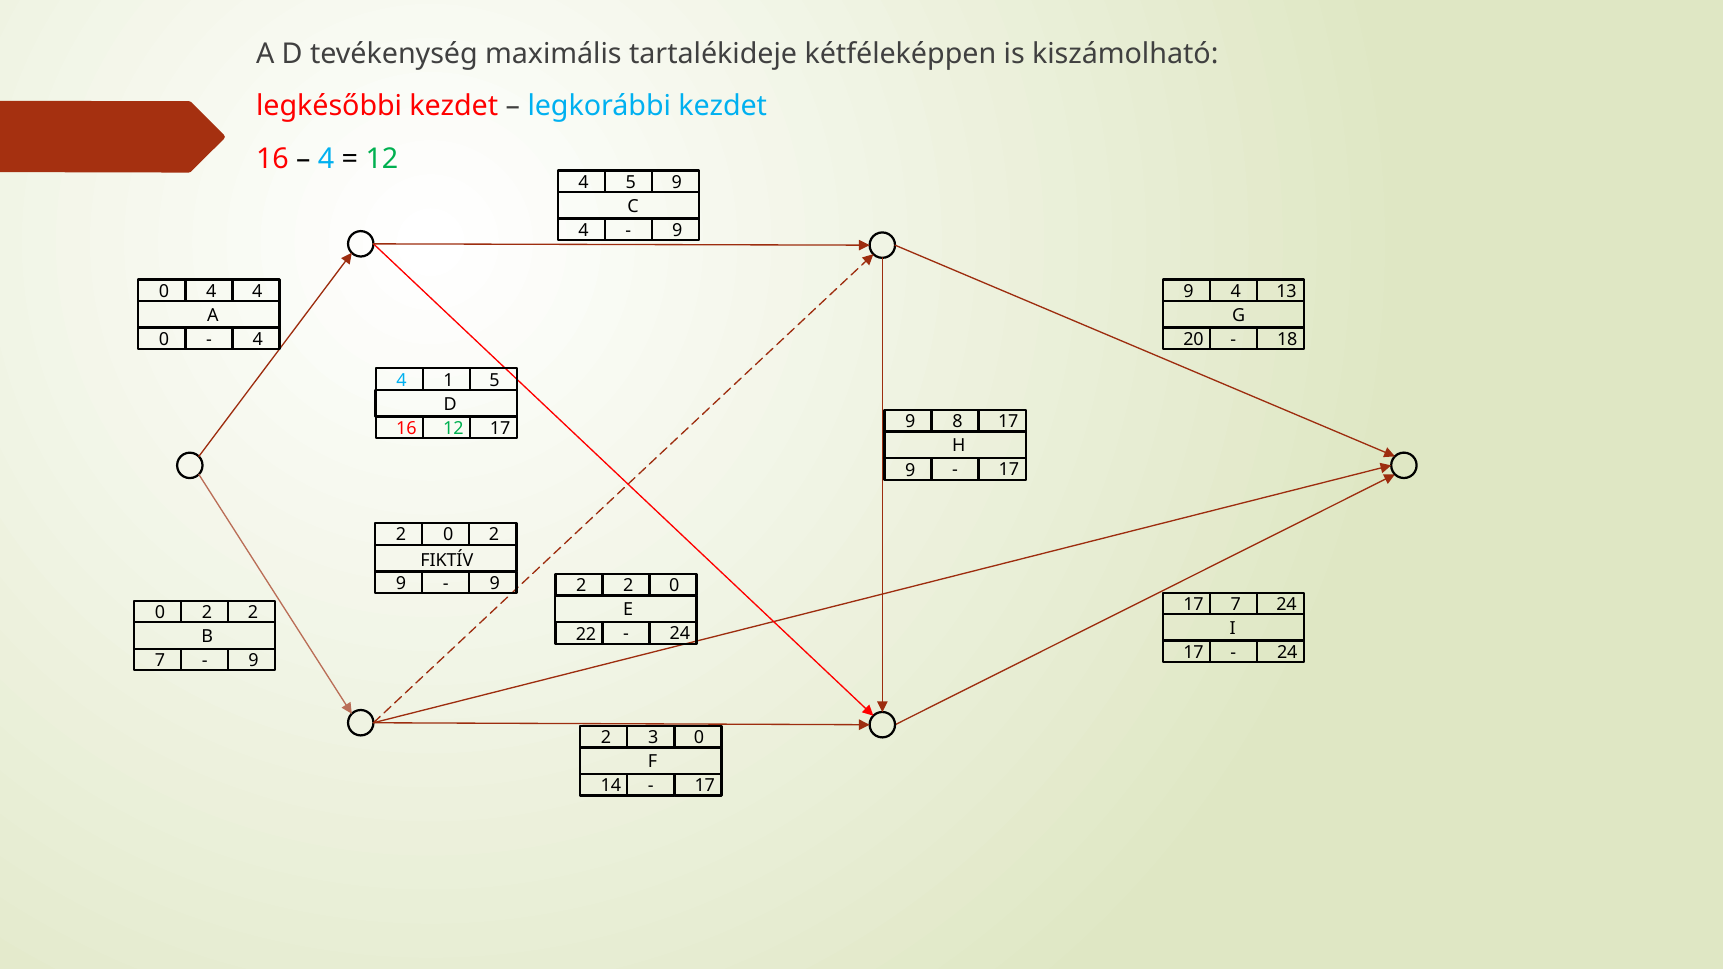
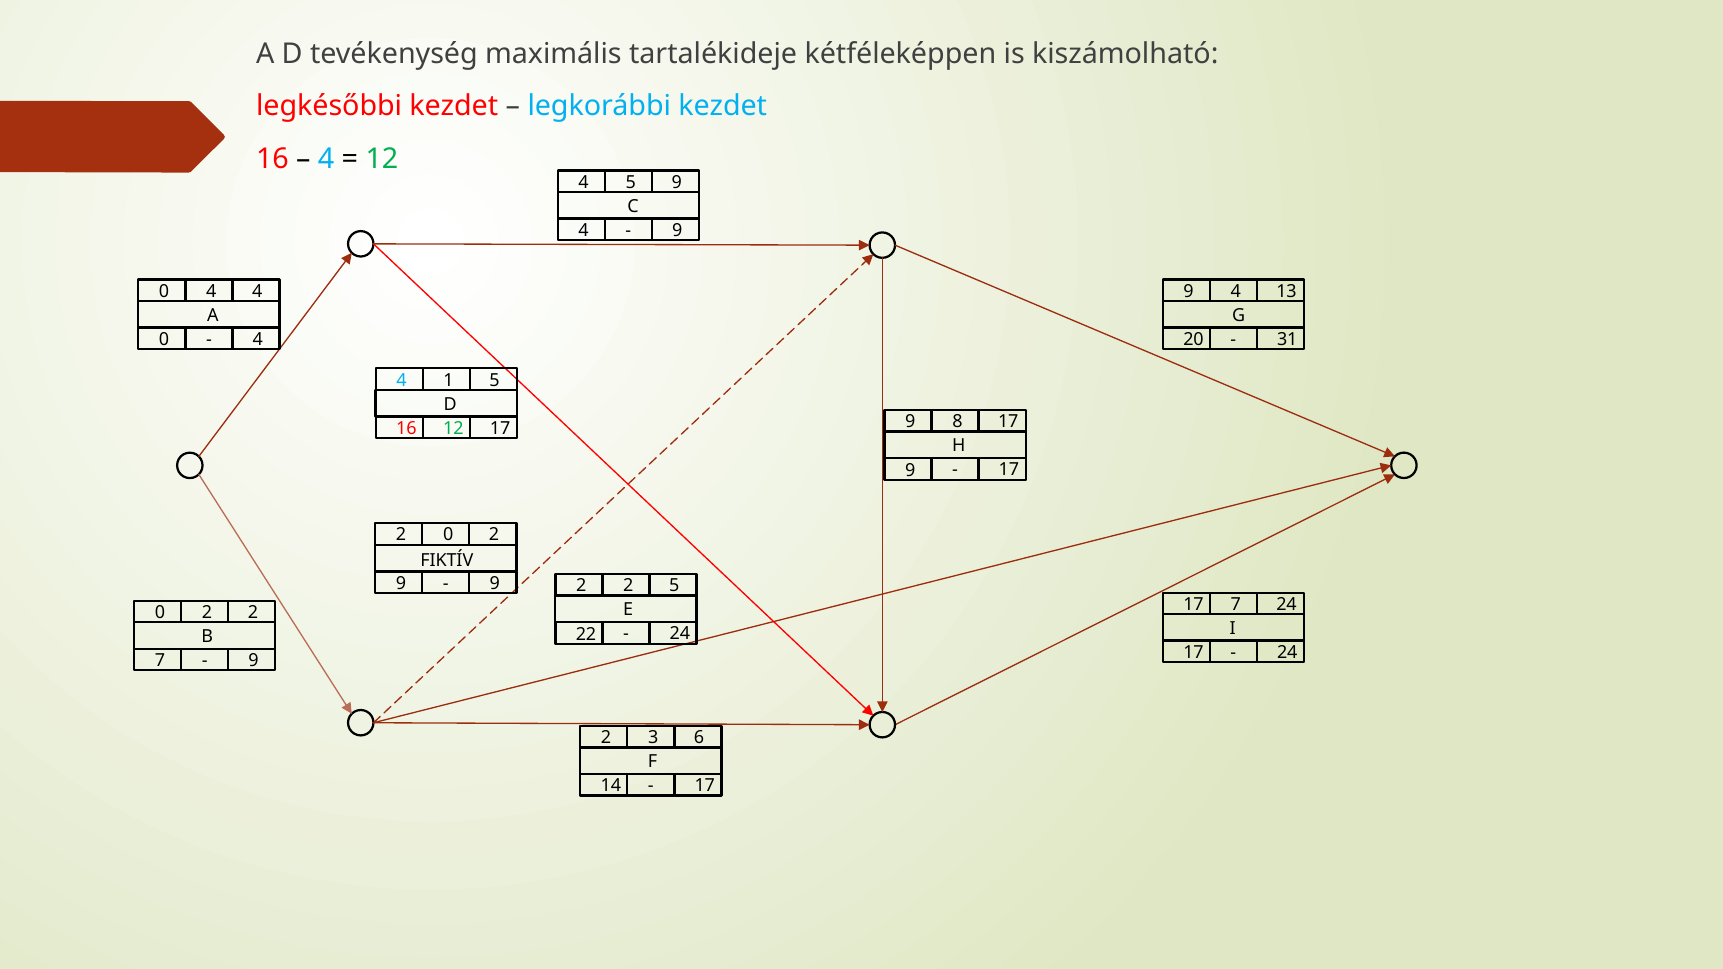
18: 18 -> 31 (1287, 339)
2 2 0: 0 -> 5 (674, 586)
3 0: 0 -> 6 (699, 738)
